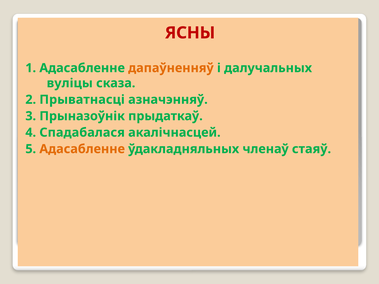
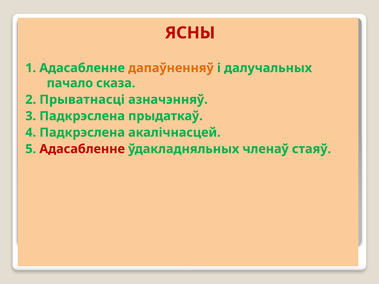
вуліцы: вуліцы -> пачало (70, 83)
3 Прыназоўнік: Прыназоўнік -> Падкрэслена (82, 116)
4 Спадабалася: Спадабалася -> Падкрэслена (82, 133)
Адасабленне colour: orange -> red (82, 149)
